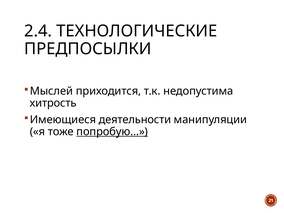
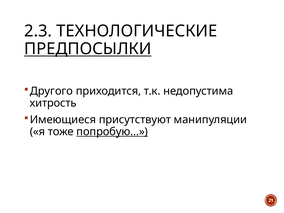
2.4: 2.4 -> 2.3 (38, 31)
ПРЕДПОСЫЛКИ underline: none -> present (88, 49)
Мыслей: Мыслей -> Другого (51, 91)
деятельности: деятельности -> присутствуют (135, 120)
